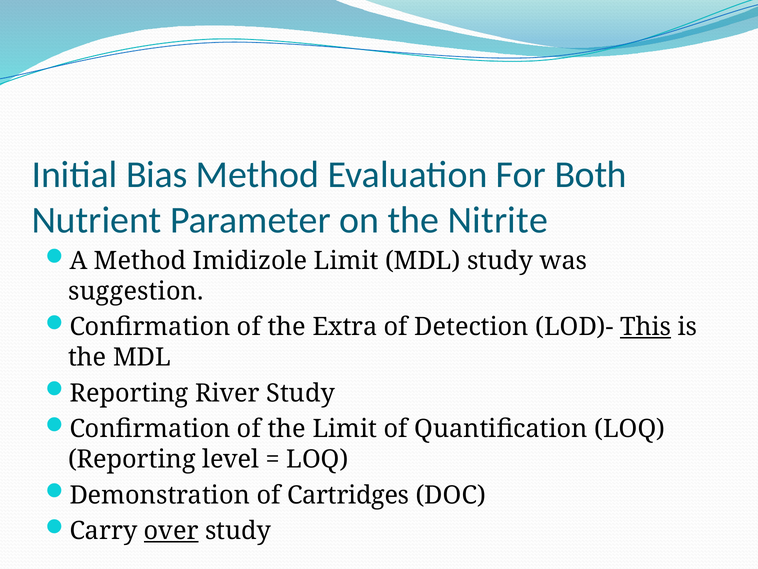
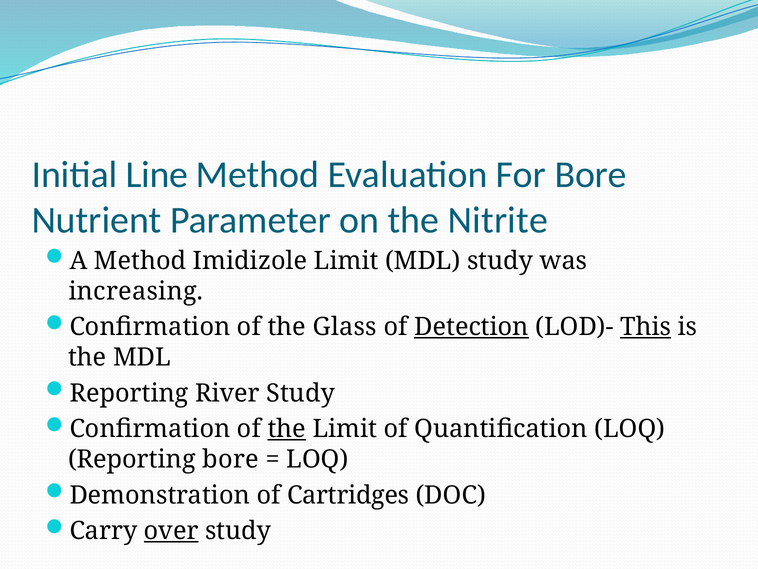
Bias: Bias -> Line (157, 174)
For Both: Both -> Bore (591, 174)
suggestion: suggestion -> increasing (136, 291)
Extra: Extra -> Glass (345, 327)
Detection underline: none -> present (472, 327)
the underline: none -> present (287, 429)
Reporting level: level -> bore (231, 459)
